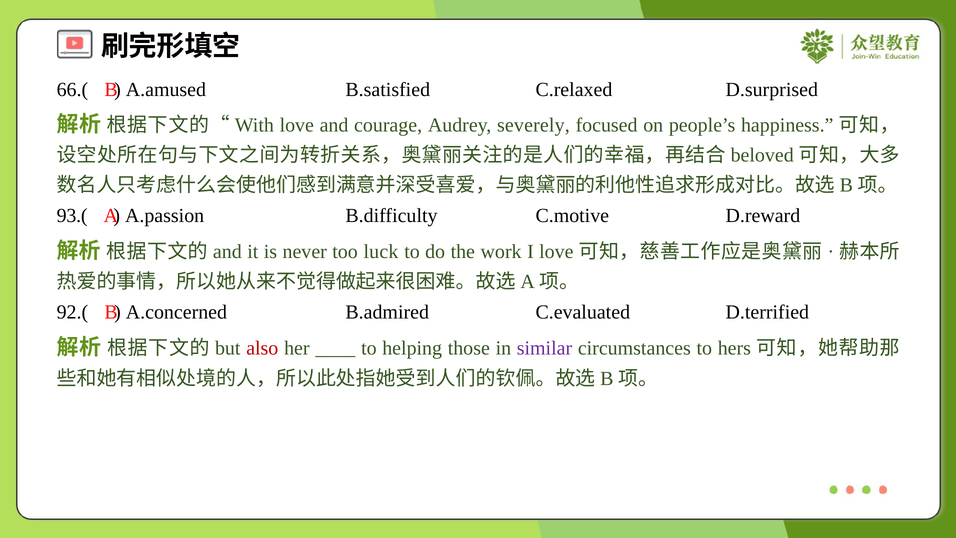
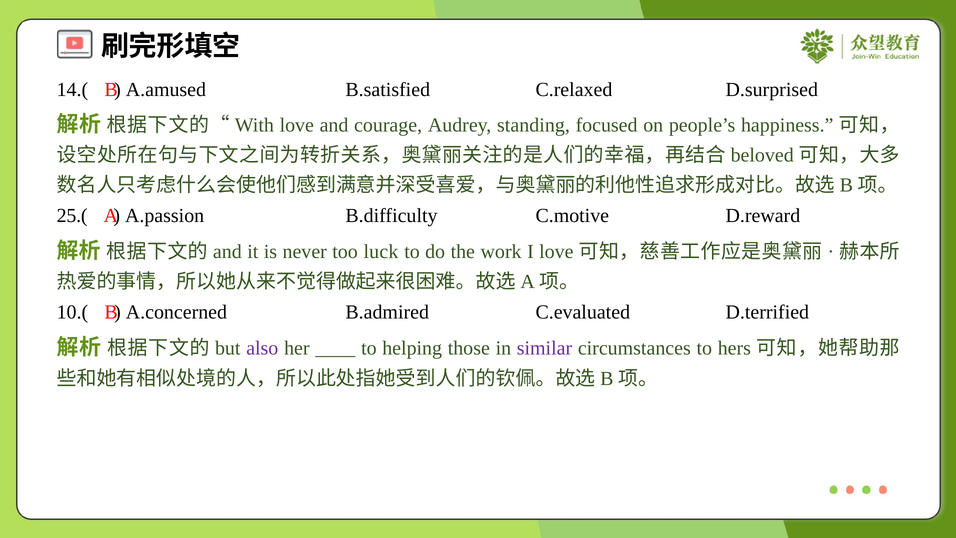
66.(: 66.( -> 14.( (72, 90)
severely: severely -> standing (533, 125)
93.(: 93.( -> 25.( (72, 216)
92.(: 92.( -> 10.( (72, 312)
also colour: red -> purple (262, 348)
